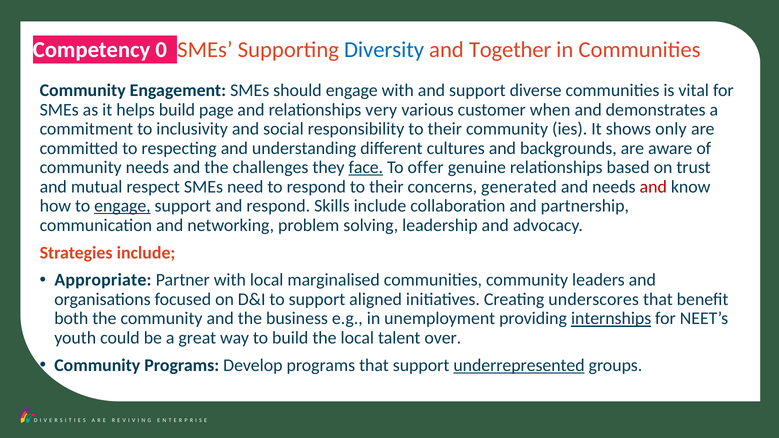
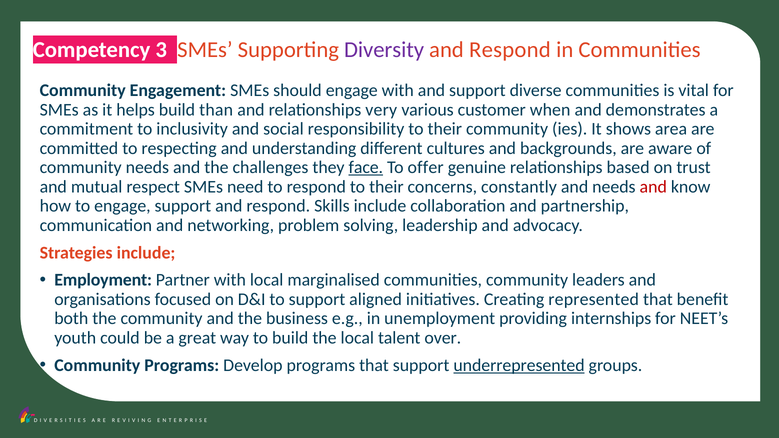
0: 0 -> 3 (161, 50)
Diversity colour: blue -> purple (384, 50)
Together: Together -> Respond (510, 50)
page: page -> than (216, 110)
only: only -> area (671, 129)
generated: generated -> constantly (519, 187)
engage underline: present -> none (122, 206)
Appropriate: Appropriate -> Employment (103, 280)
underscores: underscores -> represented (594, 299)
internships underline: present -> none (611, 319)
